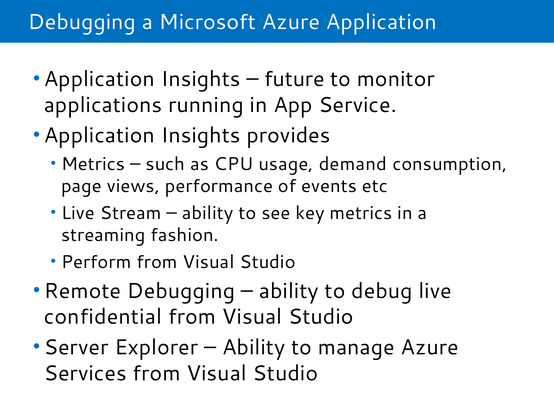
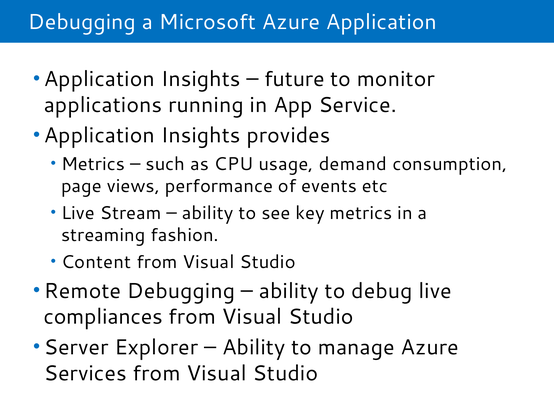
Perform: Perform -> Content (96, 262)
confidential: confidential -> compliances (103, 316)
